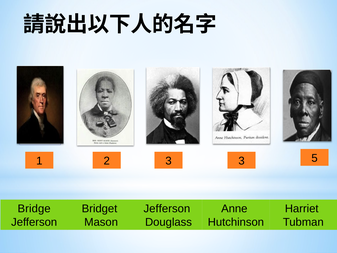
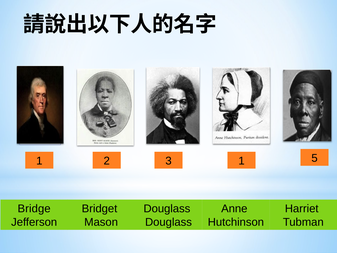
1 3: 3 -> 1 (242, 161)
Jefferson: Jefferson -> Douglass (167, 209)
